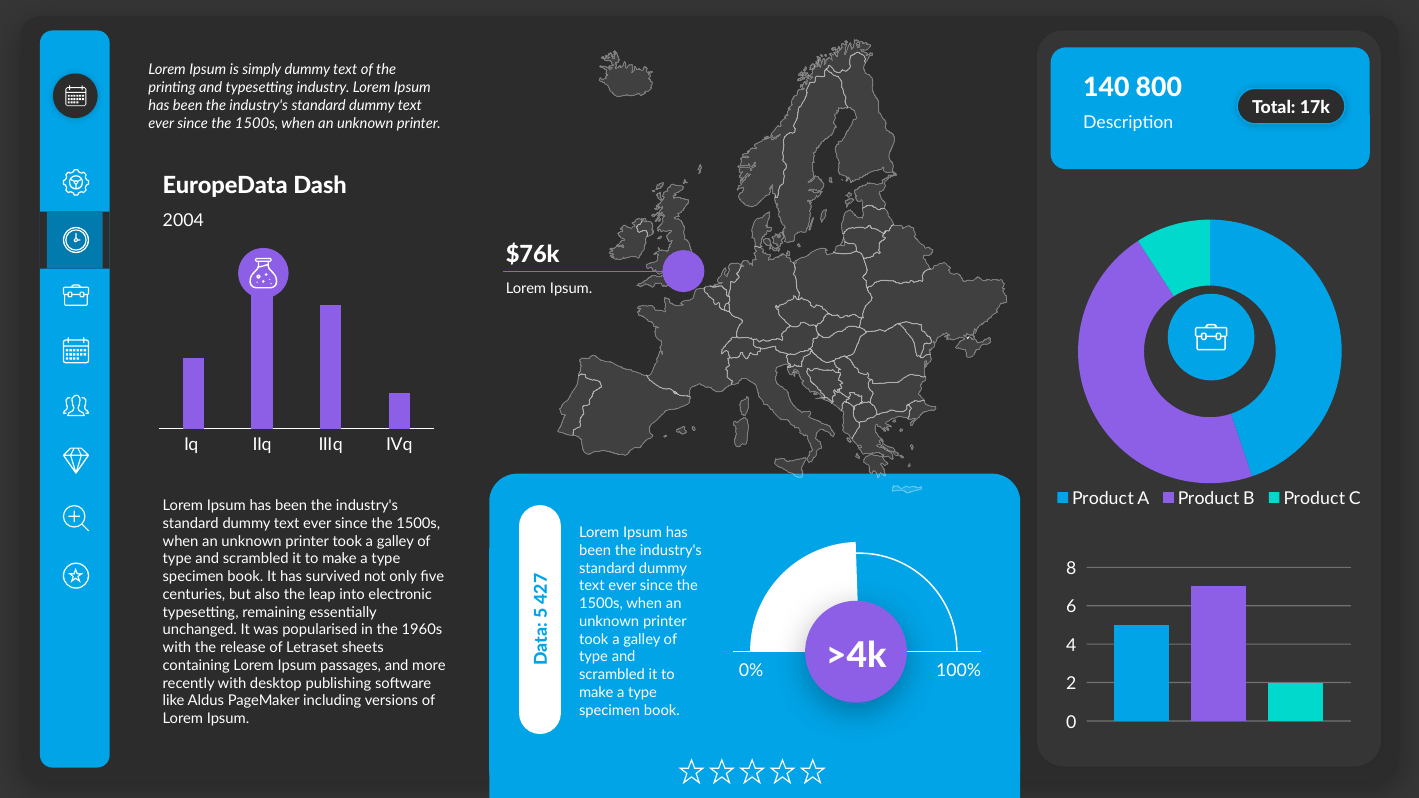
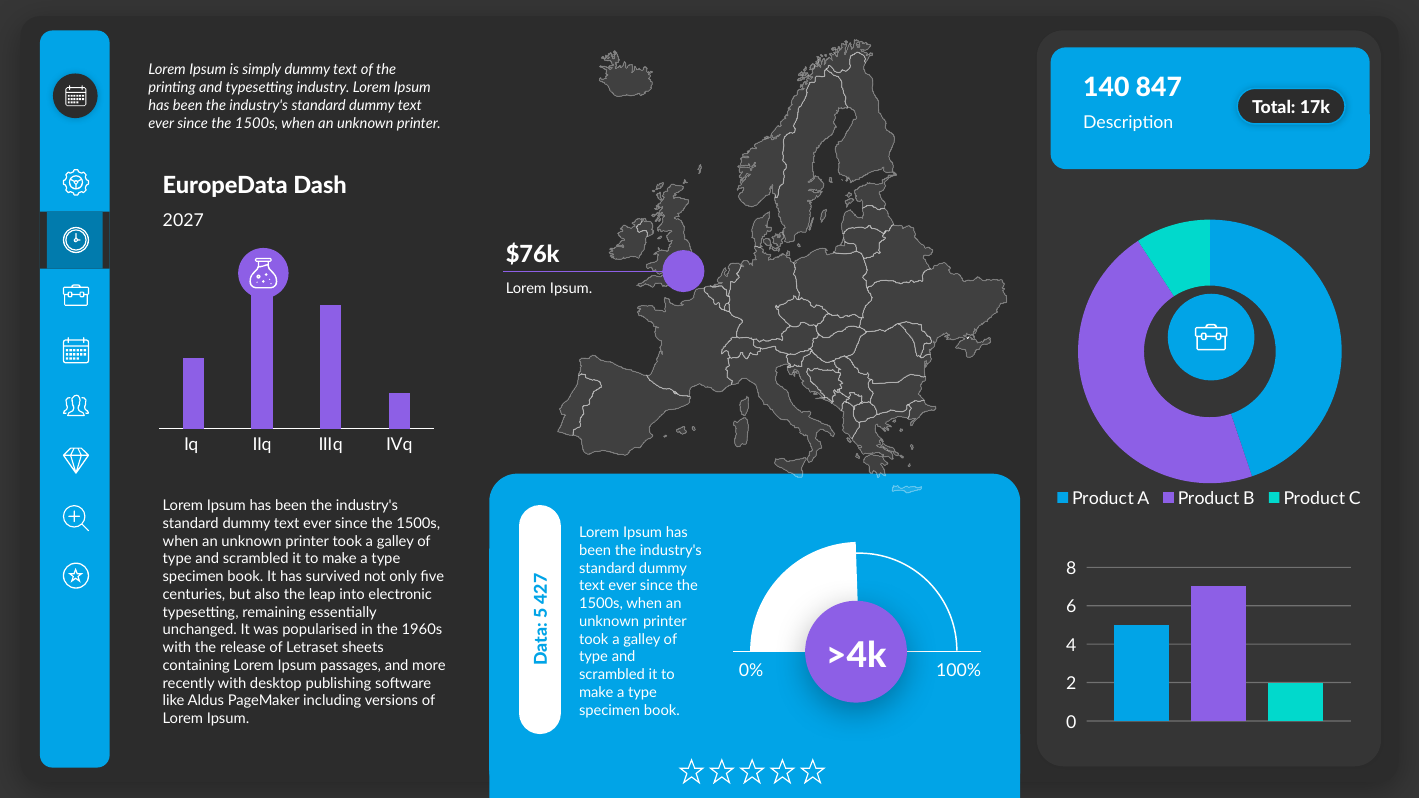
800: 800 -> 847 (1159, 88)
2004: 2004 -> 2027 (183, 220)
